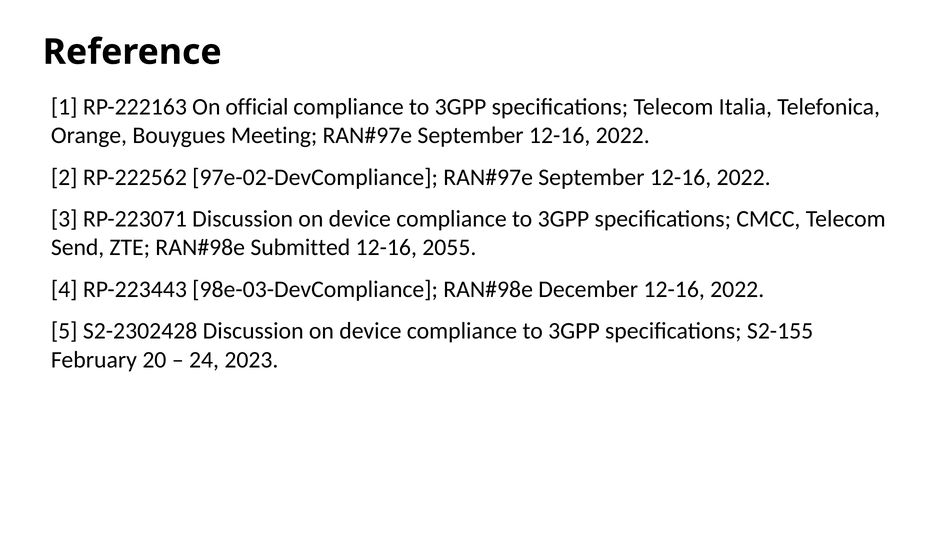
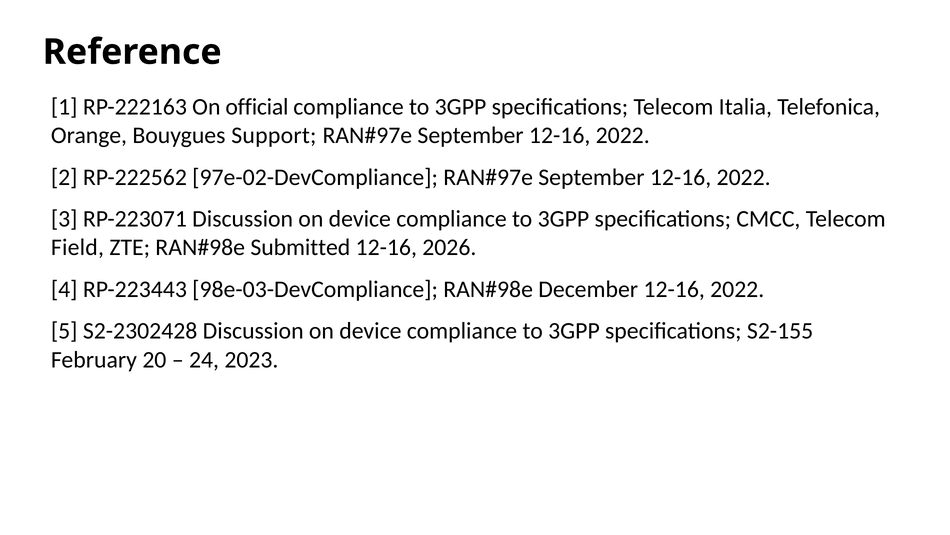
Meeting: Meeting -> Support (274, 135)
Send: Send -> Field (77, 247)
2055: 2055 -> 2026 (449, 247)
